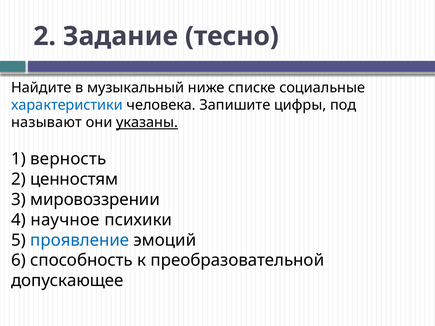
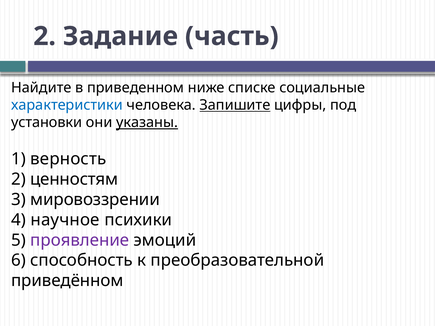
тесно: тесно -> часть (232, 36)
музыкальный: музыкальный -> приведенном (136, 88)
Запишите underline: none -> present (235, 105)
называют: называют -> установки (47, 123)
проявление colour: blue -> purple (80, 240)
допускающее: допускающее -> приведённом (67, 281)
